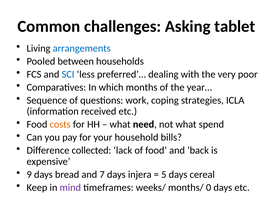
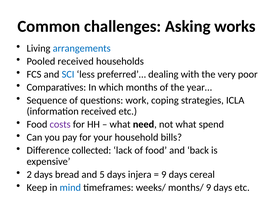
tablet: tablet -> works (235, 26)
Pooled between: between -> received (76, 61)
costs colour: orange -> purple (60, 124)
9: 9 -> 2 (29, 174)
7: 7 -> 5 (102, 174)
5: 5 -> 9 (164, 174)
mind colour: purple -> blue (70, 187)
months/ 0: 0 -> 9 (209, 187)
